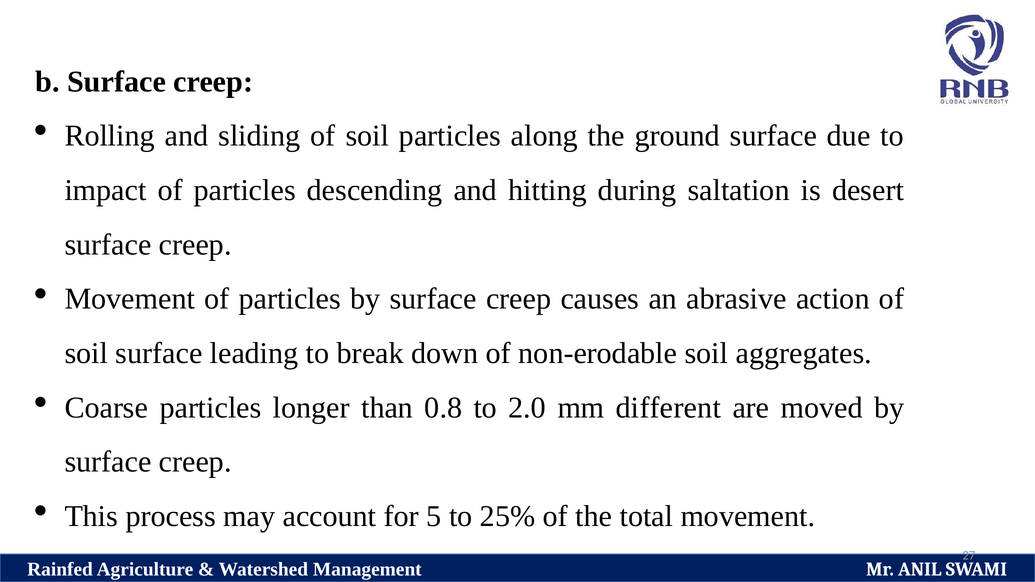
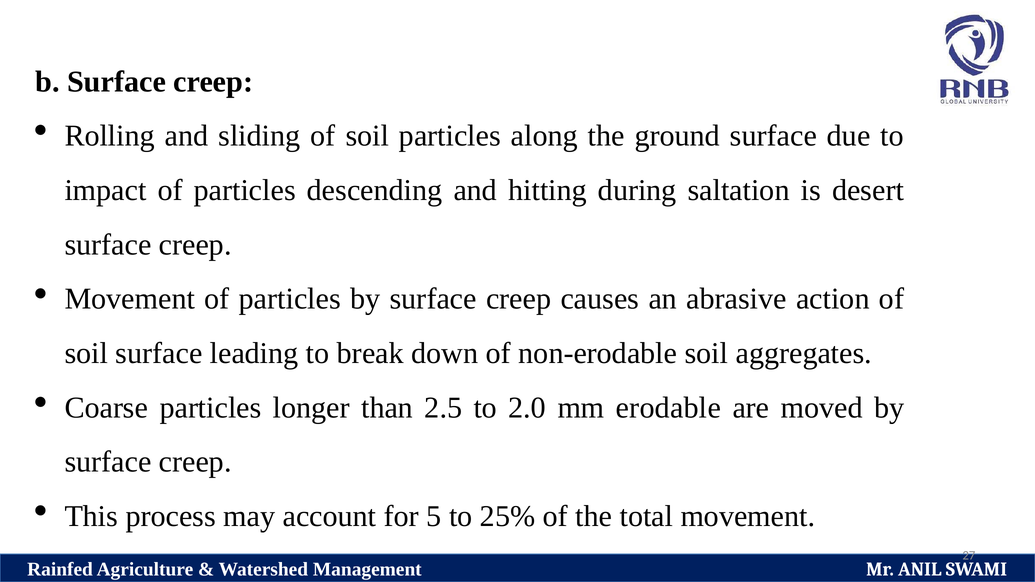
0.8: 0.8 -> 2.5 (443, 408)
different: different -> erodable (668, 408)
